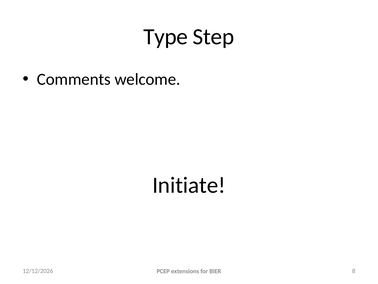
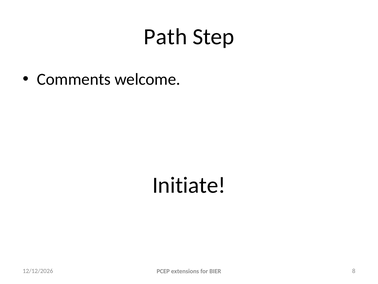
Type: Type -> Path (165, 37)
